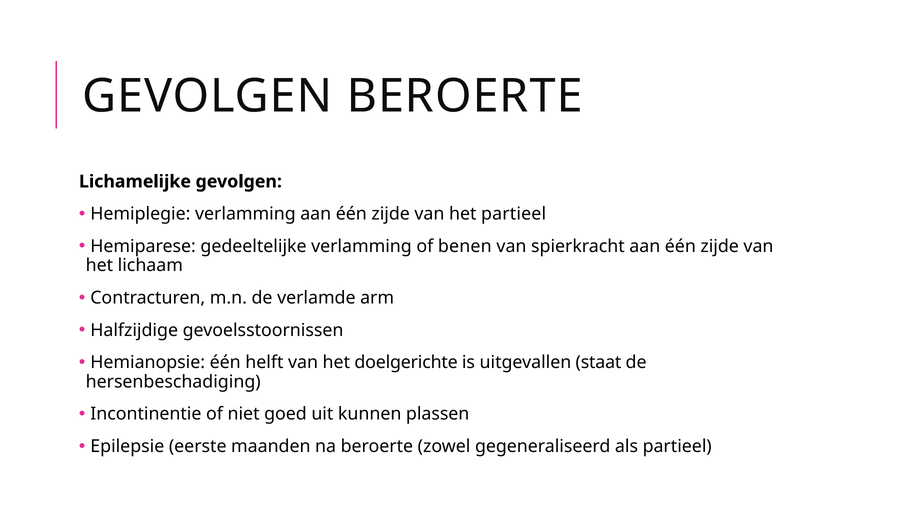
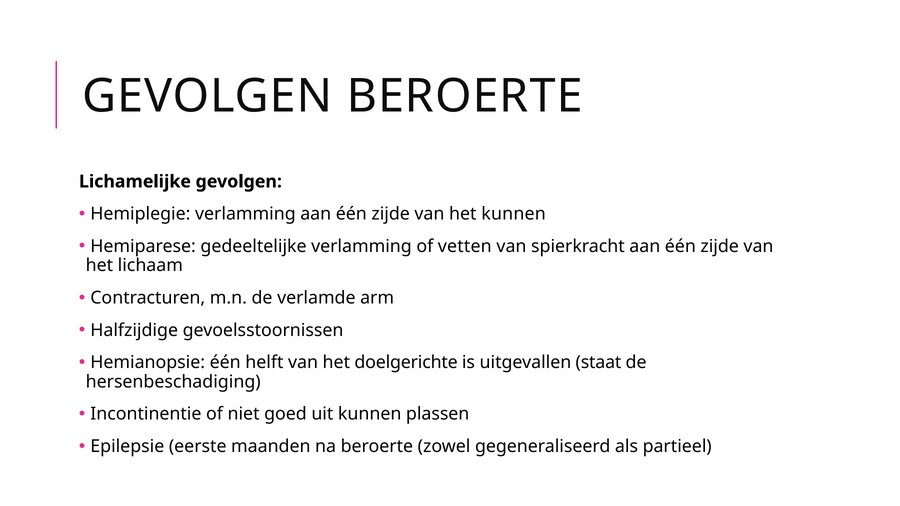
het partieel: partieel -> kunnen (514, 214)
benen: benen -> vetten (465, 246)
